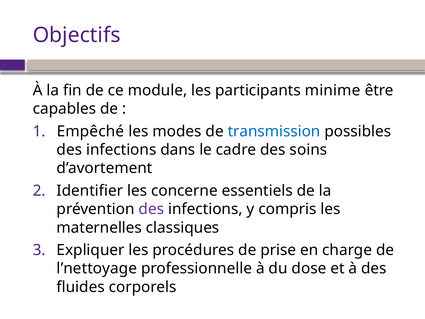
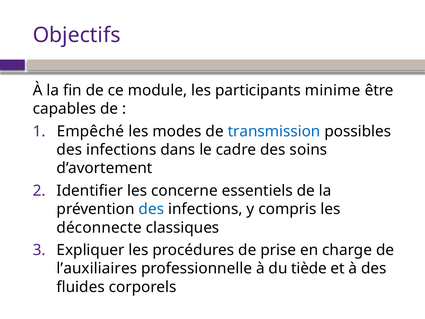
des colour: purple -> blue (151, 209)
maternelles: maternelles -> déconnecte (99, 227)
l’nettoyage: l’nettoyage -> l’auxiliaires (97, 268)
dose: dose -> tiède (309, 268)
